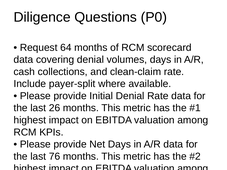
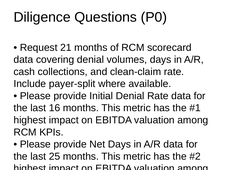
64: 64 -> 21 (66, 48)
26: 26 -> 16 (55, 108)
76: 76 -> 25 (55, 157)
